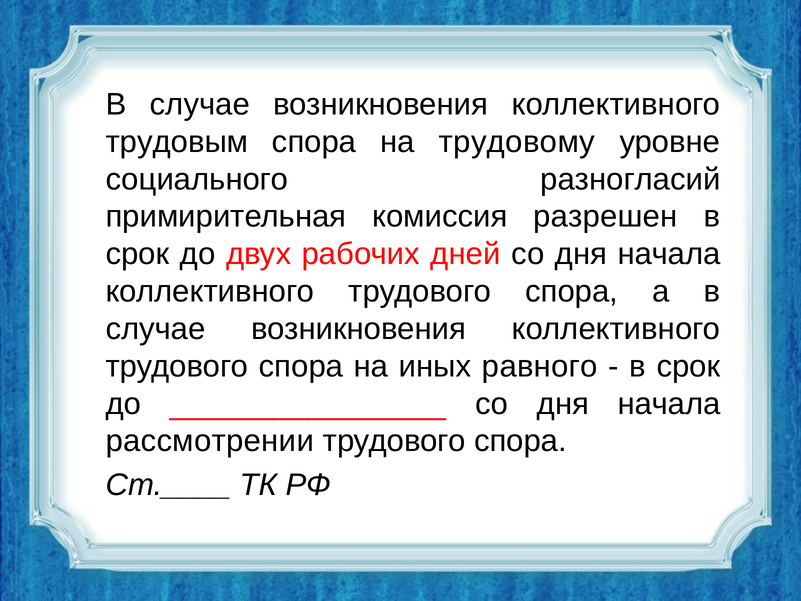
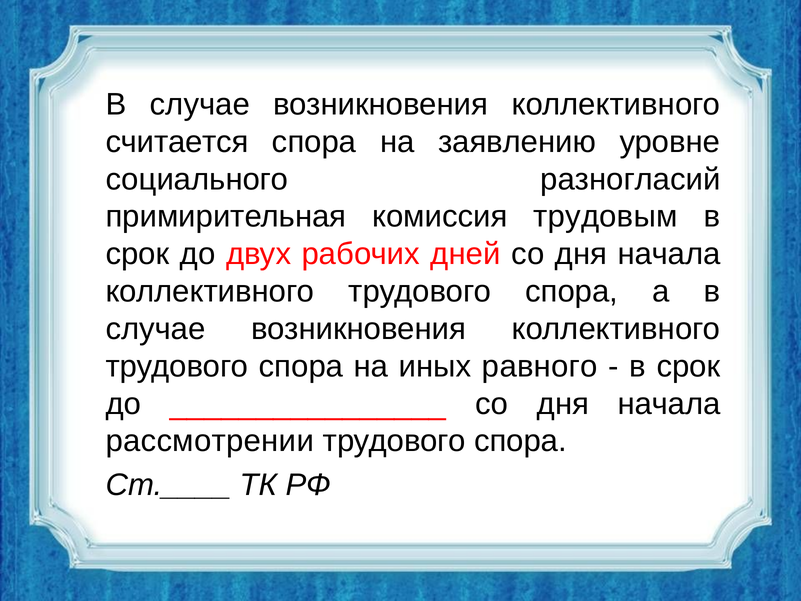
трудовым: трудовым -> считается (177, 142)
трудовому: трудовому -> заявлению (517, 142)
разрешен: разрешен -> трудовым (606, 217)
